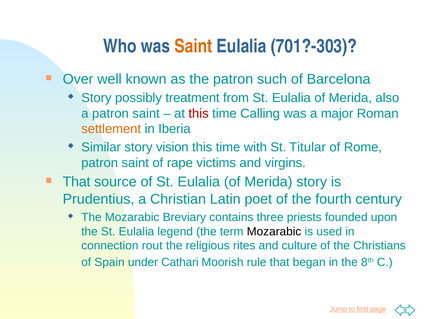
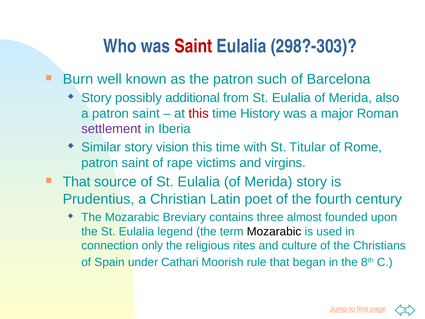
Saint colour: orange -> red (193, 46)
701?-303: 701?-303 -> 298?-303 (314, 46)
Over: Over -> Burn (78, 79)
treatment: treatment -> additional (193, 98)
Calling: Calling -> History (260, 113)
settlement colour: orange -> purple (111, 129)
priests: priests -> almost (304, 217)
rout: rout -> only (152, 245)
